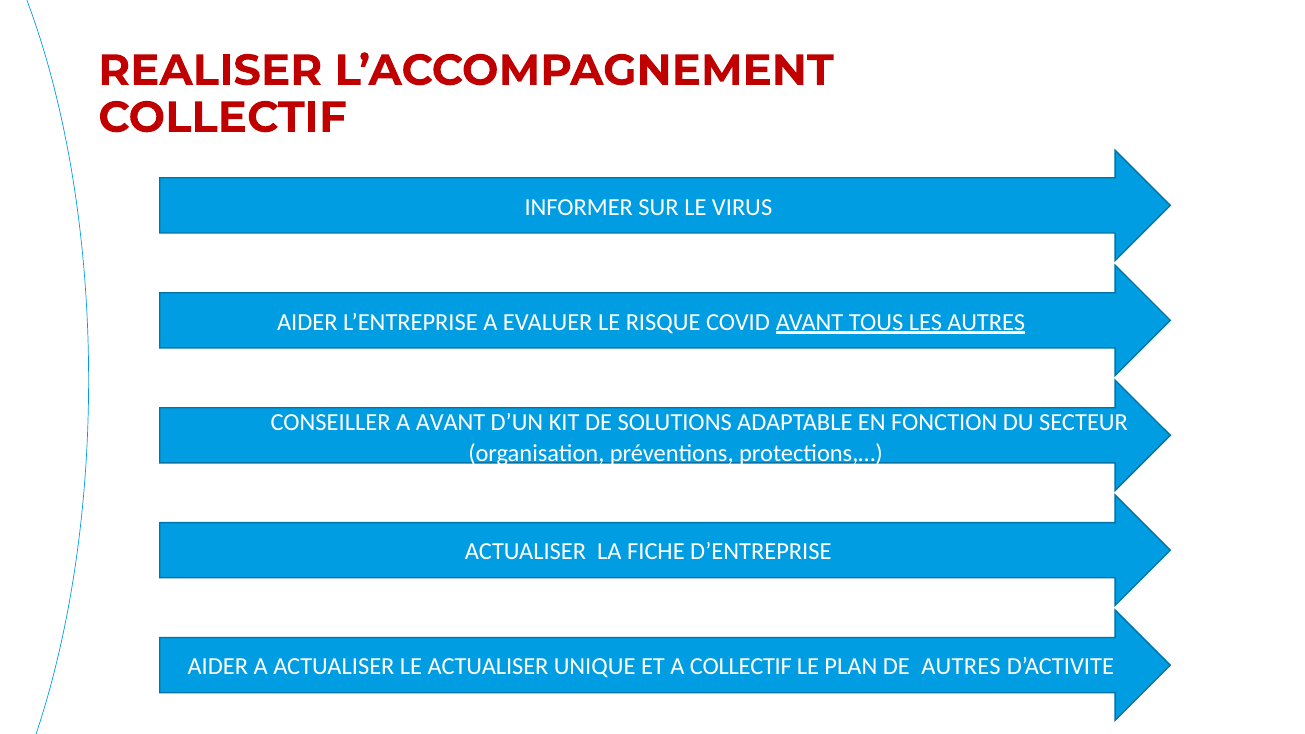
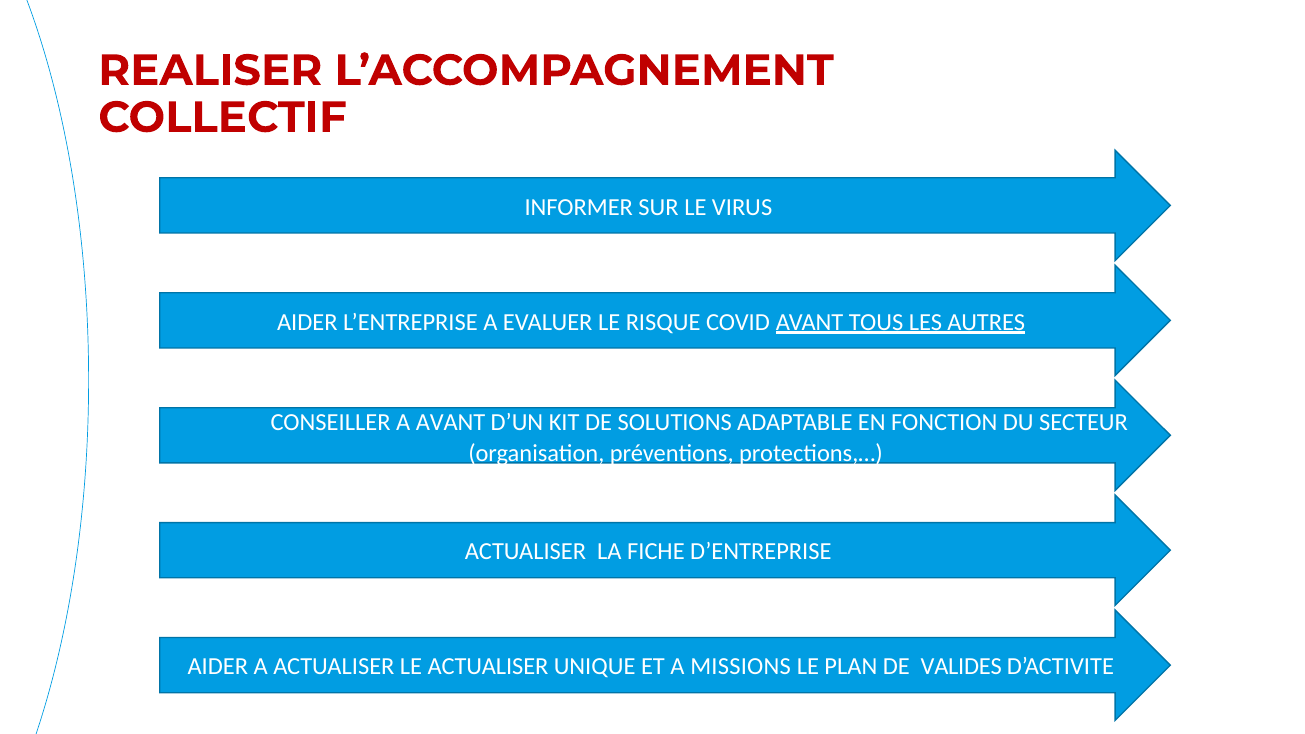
A COLLECTIF: COLLECTIF -> MISSIONS (741, 667)
DE AUTRES: AUTRES -> VALIDES (961, 667)
